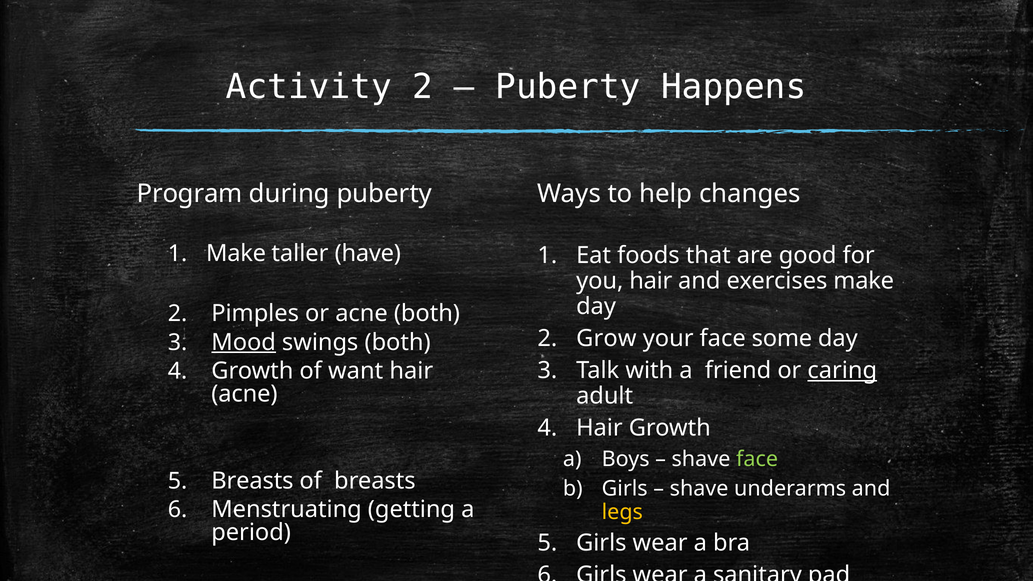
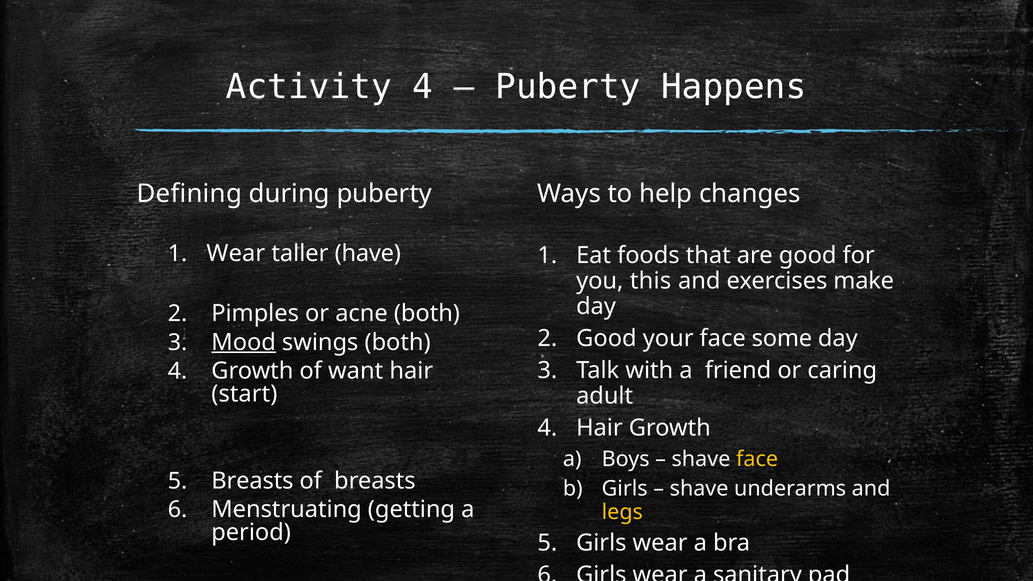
Activity 2: 2 -> 4 (423, 87)
Program: Program -> Defining (189, 194)
1 Make: Make -> Wear (236, 253)
you hair: hair -> this (651, 281)
Grow: Grow -> Good (606, 339)
caring underline: present -> none (842, 371)
acne: acne -> start (244, 394)
face colour: light green -> yellow (757, 459)
